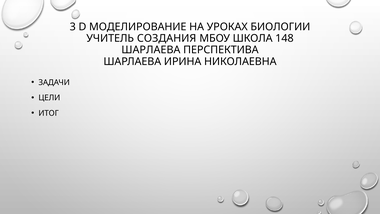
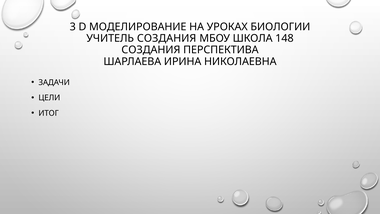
ШАРЛАЕВА: ШАРЛАЕВА -> СОЗДАНИЯ (151, 50)
